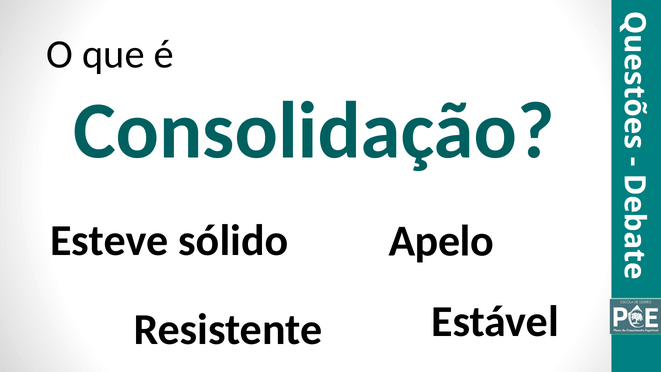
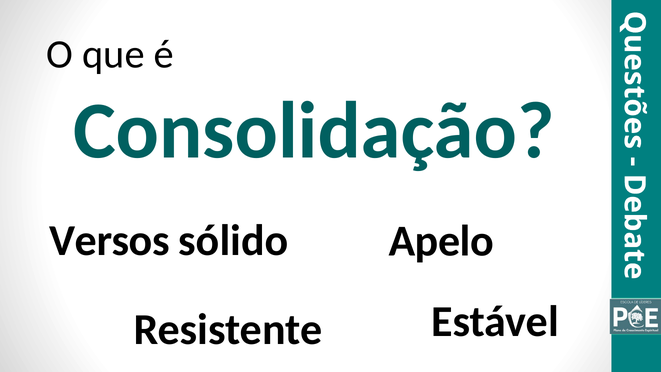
Esteve: Esteve -> Versos (109, 241)
